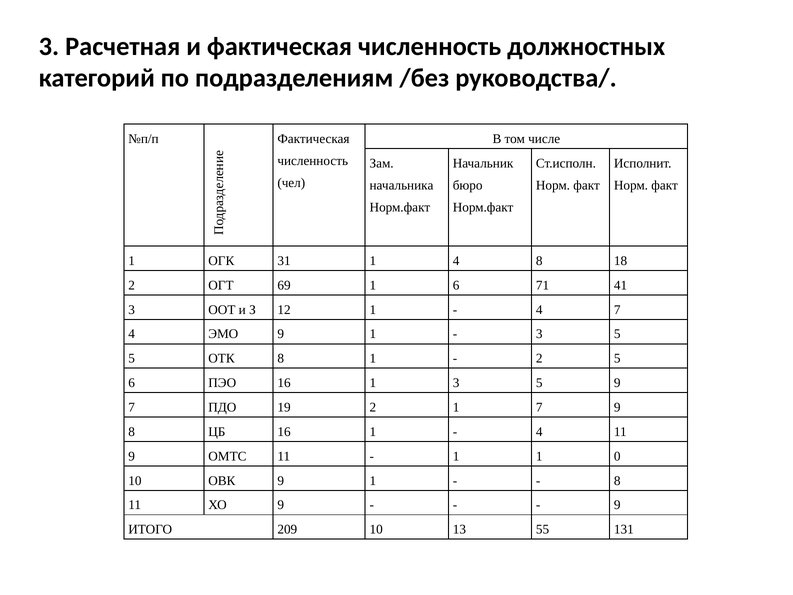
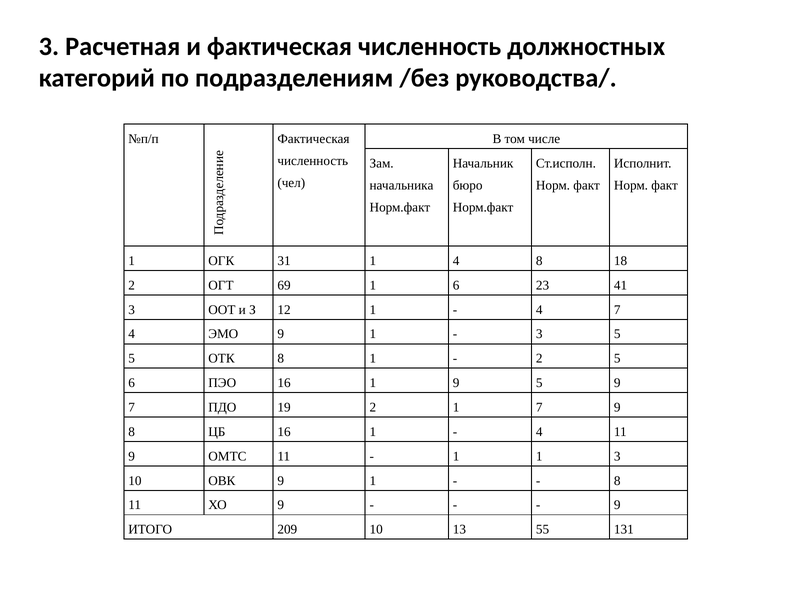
71: 71 -> 23 (543, 285)
1 3: 3 -> 9 (456, 383)
1 0: 0 -> 3 (617, 456)
